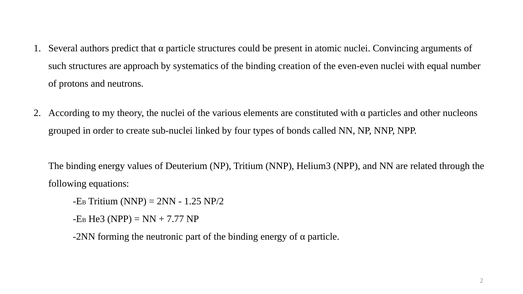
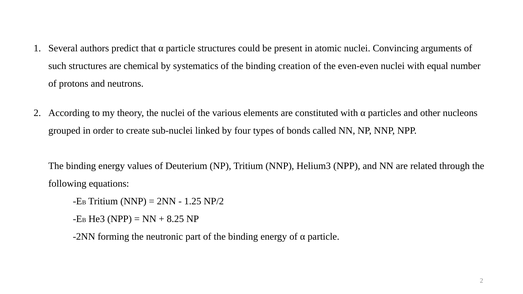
approach: approach -> chemical (141, 66)
7.77: 7.77 -> 8.25 (175, 219)
